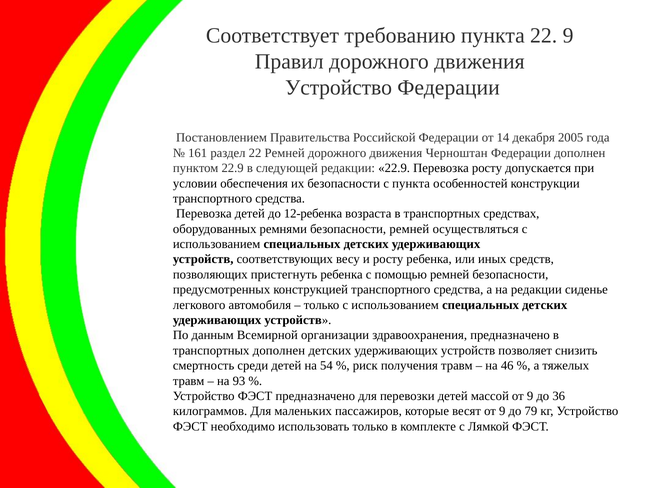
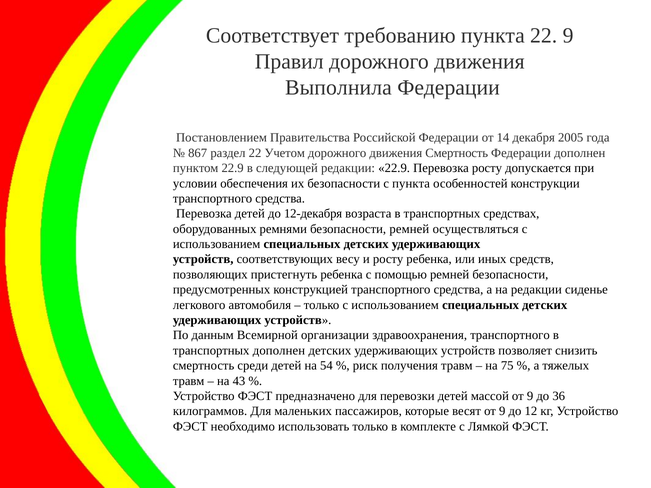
Устройство: Устройство -> Выполнила (338, 88)
161: 161 -> 867 (198, 153)
22 Ремней: Ремней -> Учетом (285, 153)
движения Черноштан: Черноштан -> Смертность (457, 153)
12-ребенка: 12-ребенка -> 12-декабря (313, 214)
здравоохранения предназначено: предназначено -> транспортного (510, 335)
46: 46 -> 75 (507, 366)
93: 93 -> 43 (239, 381)
79: 79 -> 12 (531, 411)
